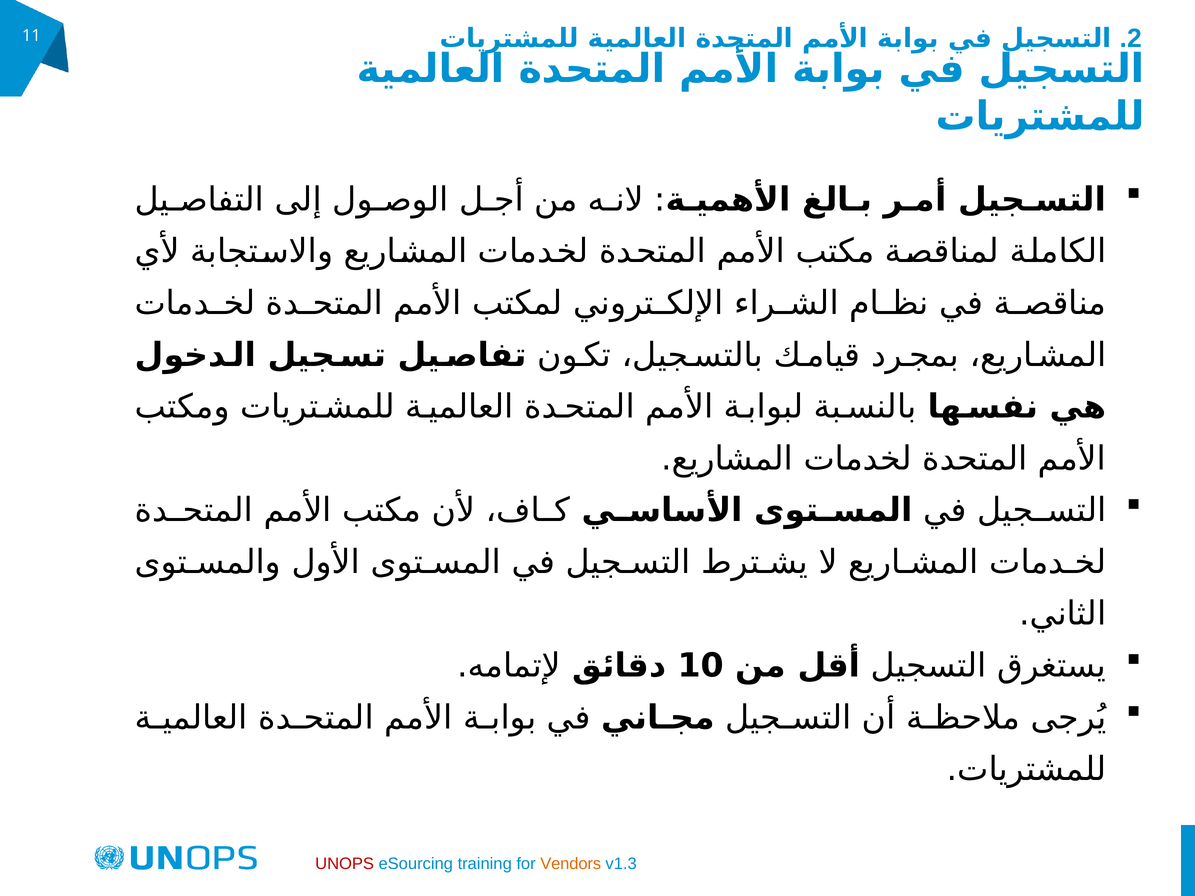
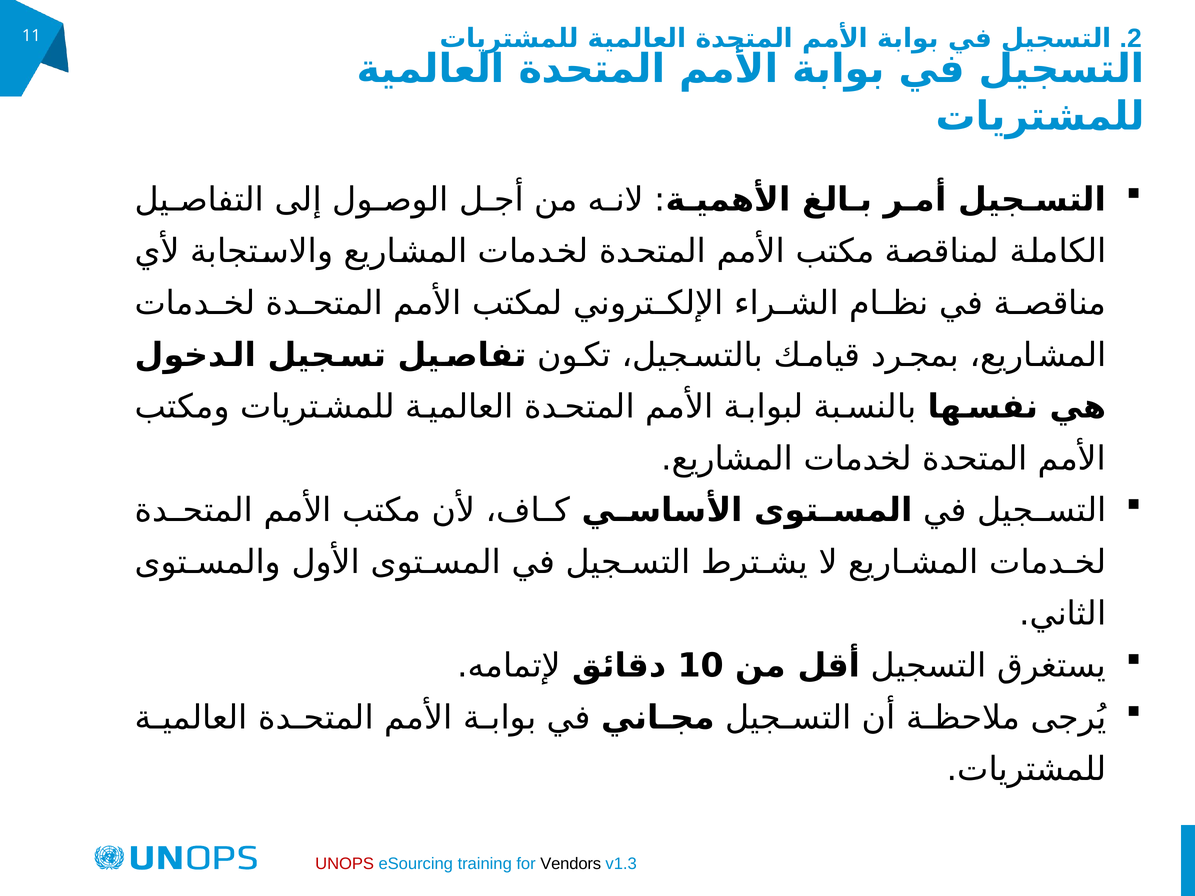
Vendors colour: orange -> black (571, 864)
